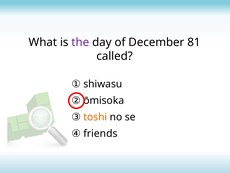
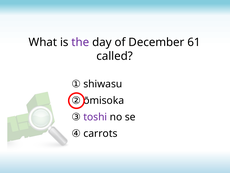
81: 81 -> 61 (194, 42)
toshi colour: orange -> purple (95, 117)
friends: friends -> carrots (100, 133)
